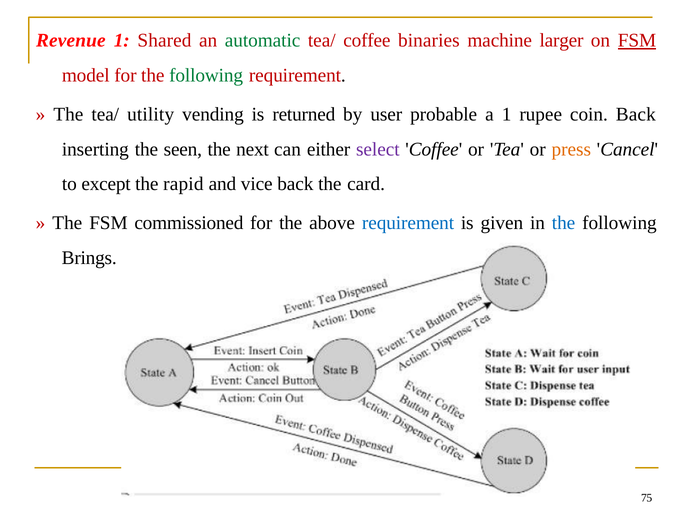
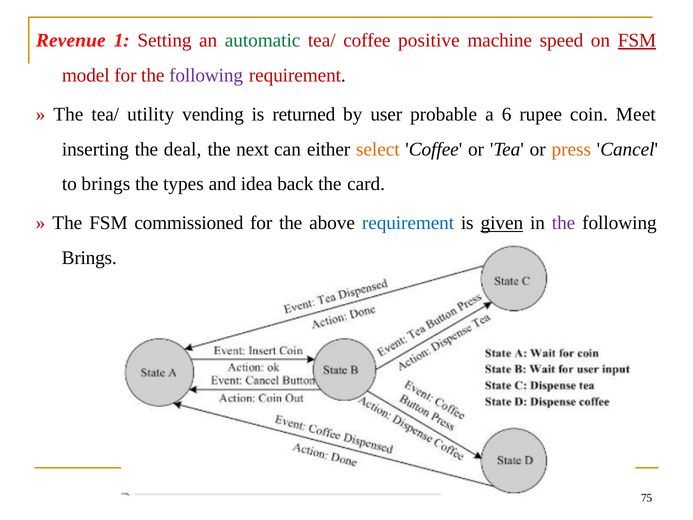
Shared: Shared -> Setting (165, 41)
binaries: binaries -> positive (429, 41)
larger: larger -> speed (561, 41)
following colour: green -> purple (206, 75)
a 1: 1 -> 6 (507, 114)
coin Back: Back -> Meet (636, 114)
seen: seen -> deal (183, 149)
select colour: purple -> orange (378, 149)
to except: except -> brings (106, 184)
rapid: rapid -> types (183, 184)
vice: vice -> idea (257, 184)
given underline: none -> present (502, 223)
the colour: blue -> purple (564, 223)
